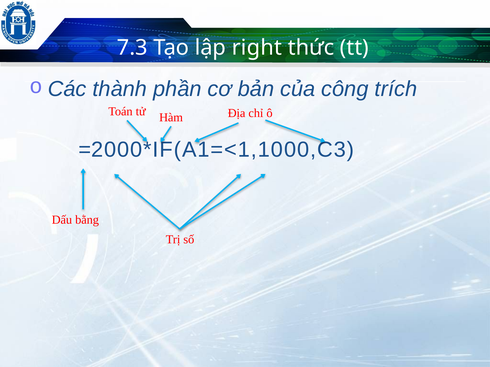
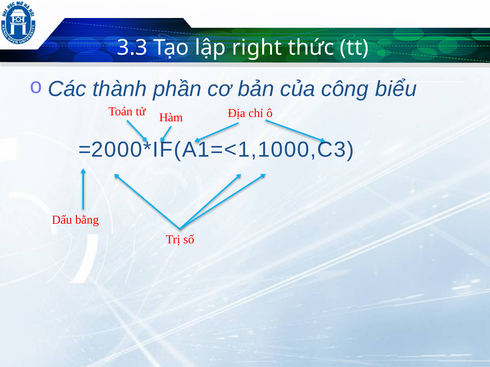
7.3: 7.3 -> 3.3 (132, 48)
trích: trích -> biểu (396, 89)
